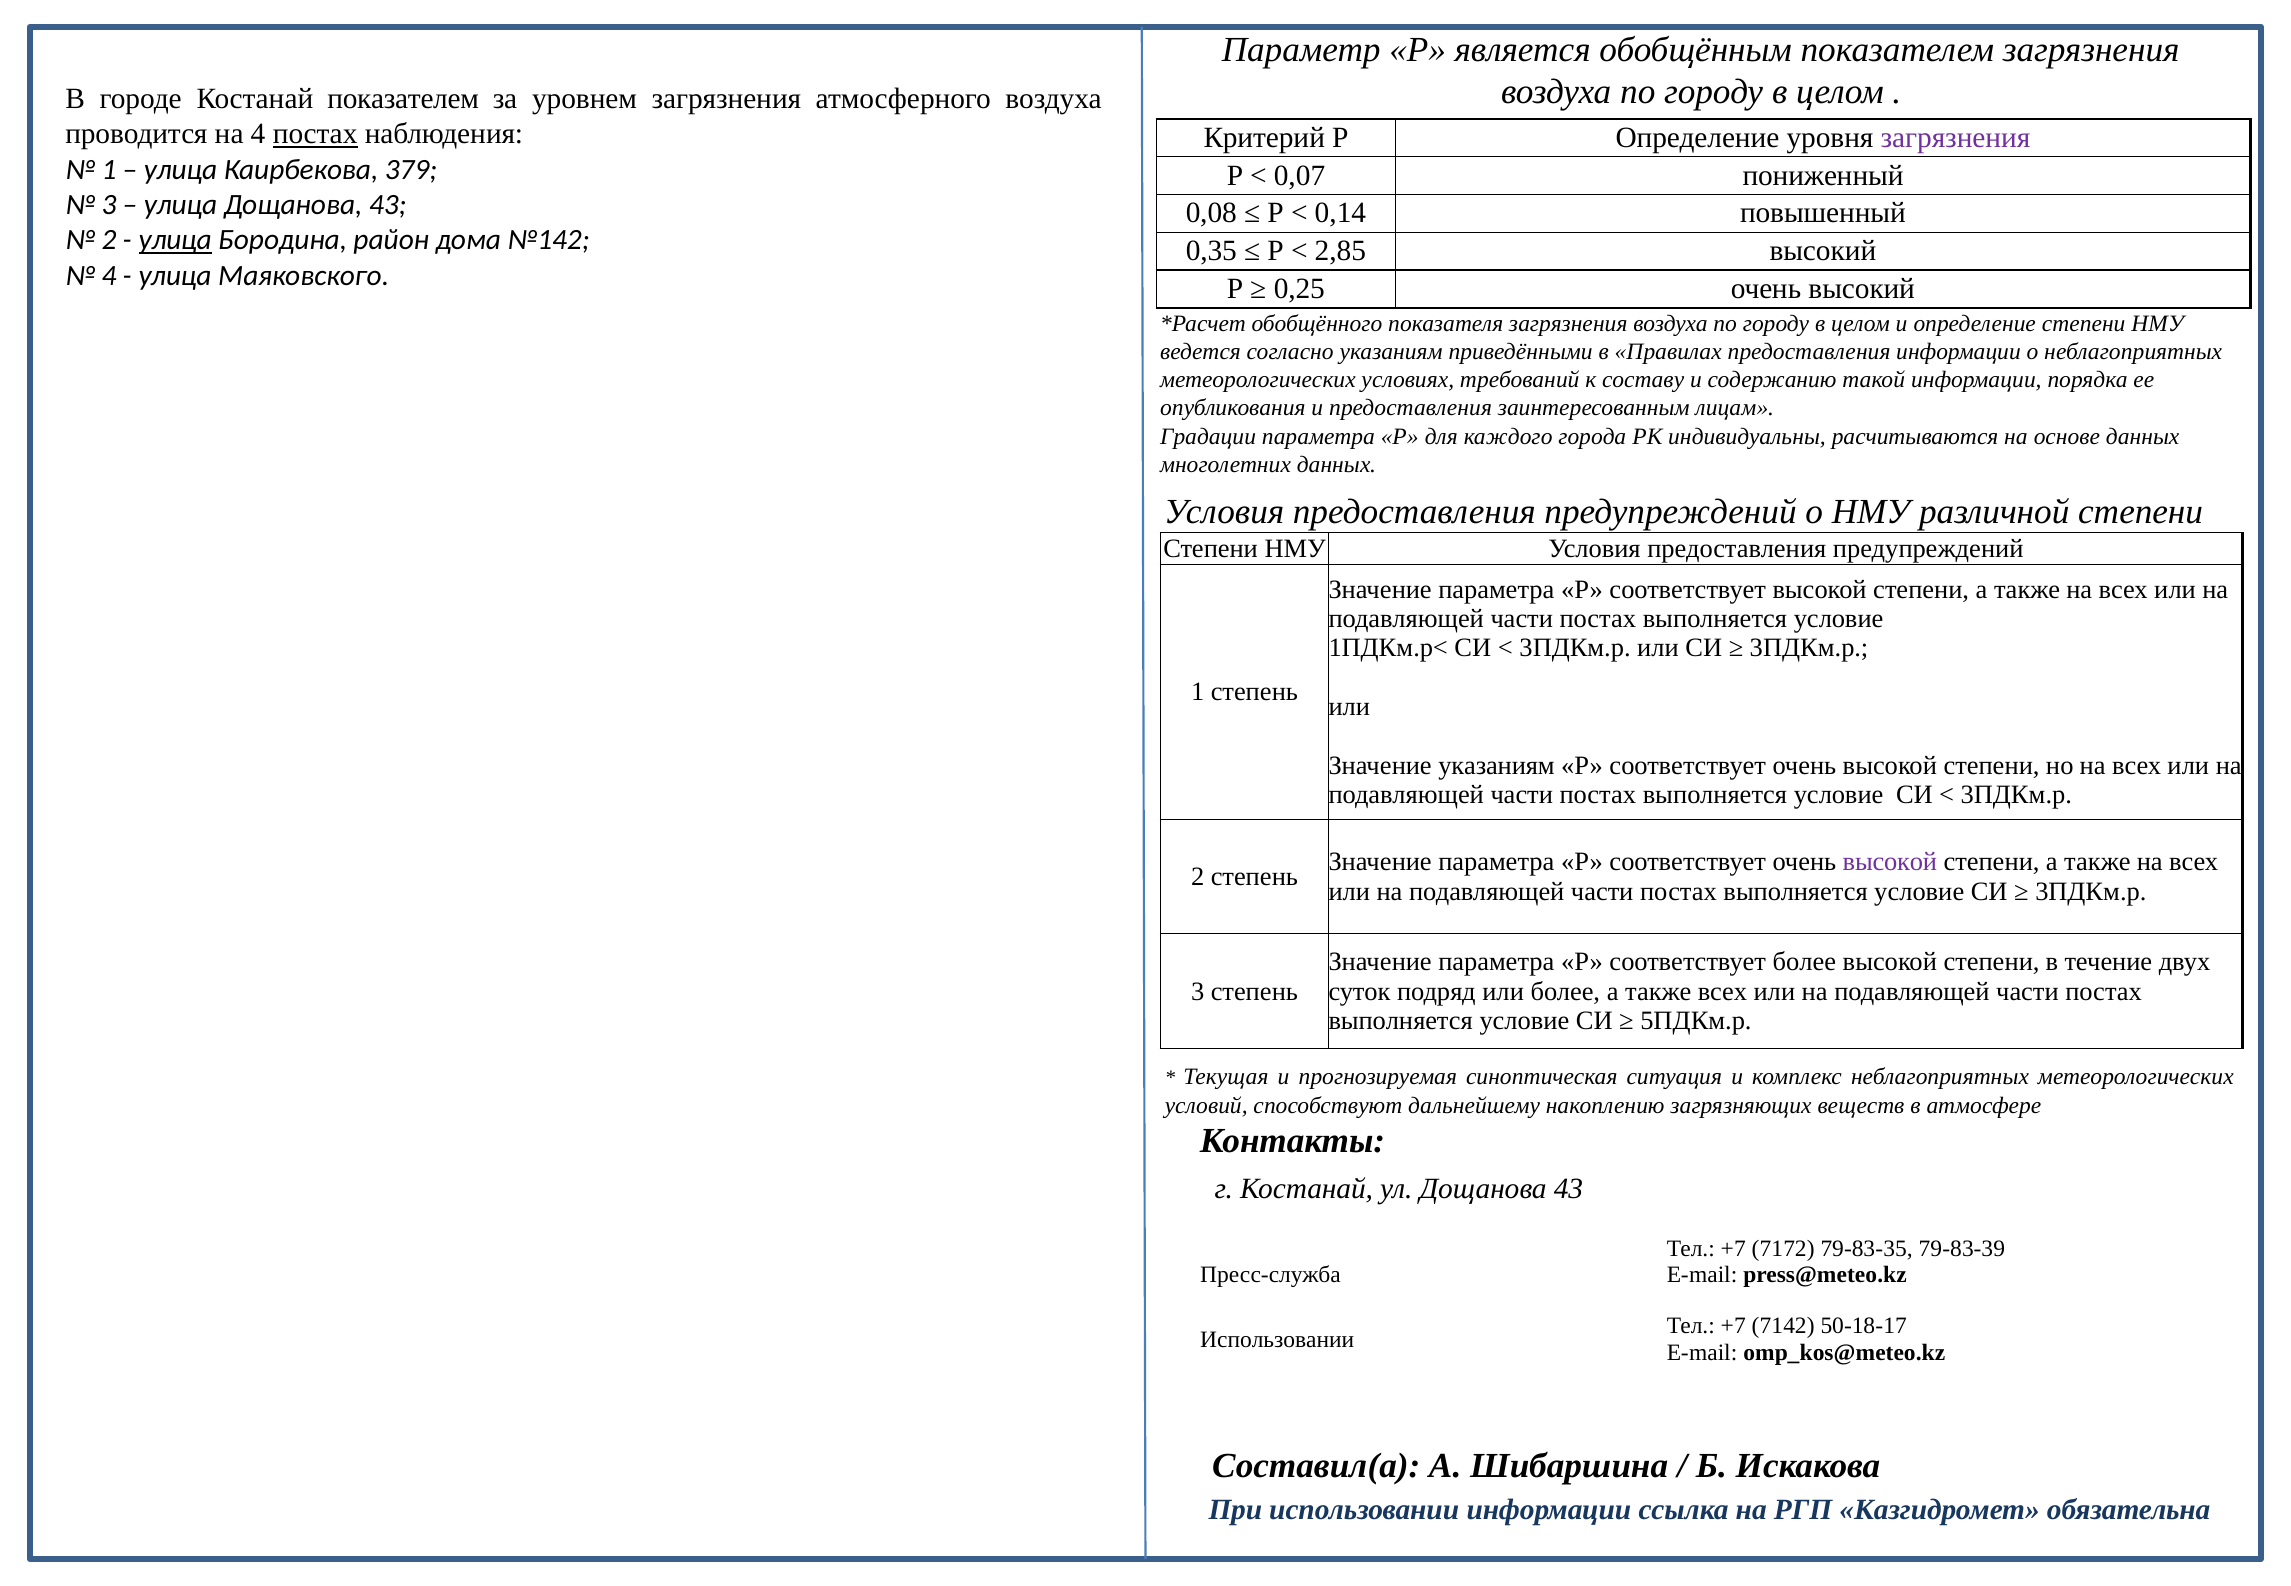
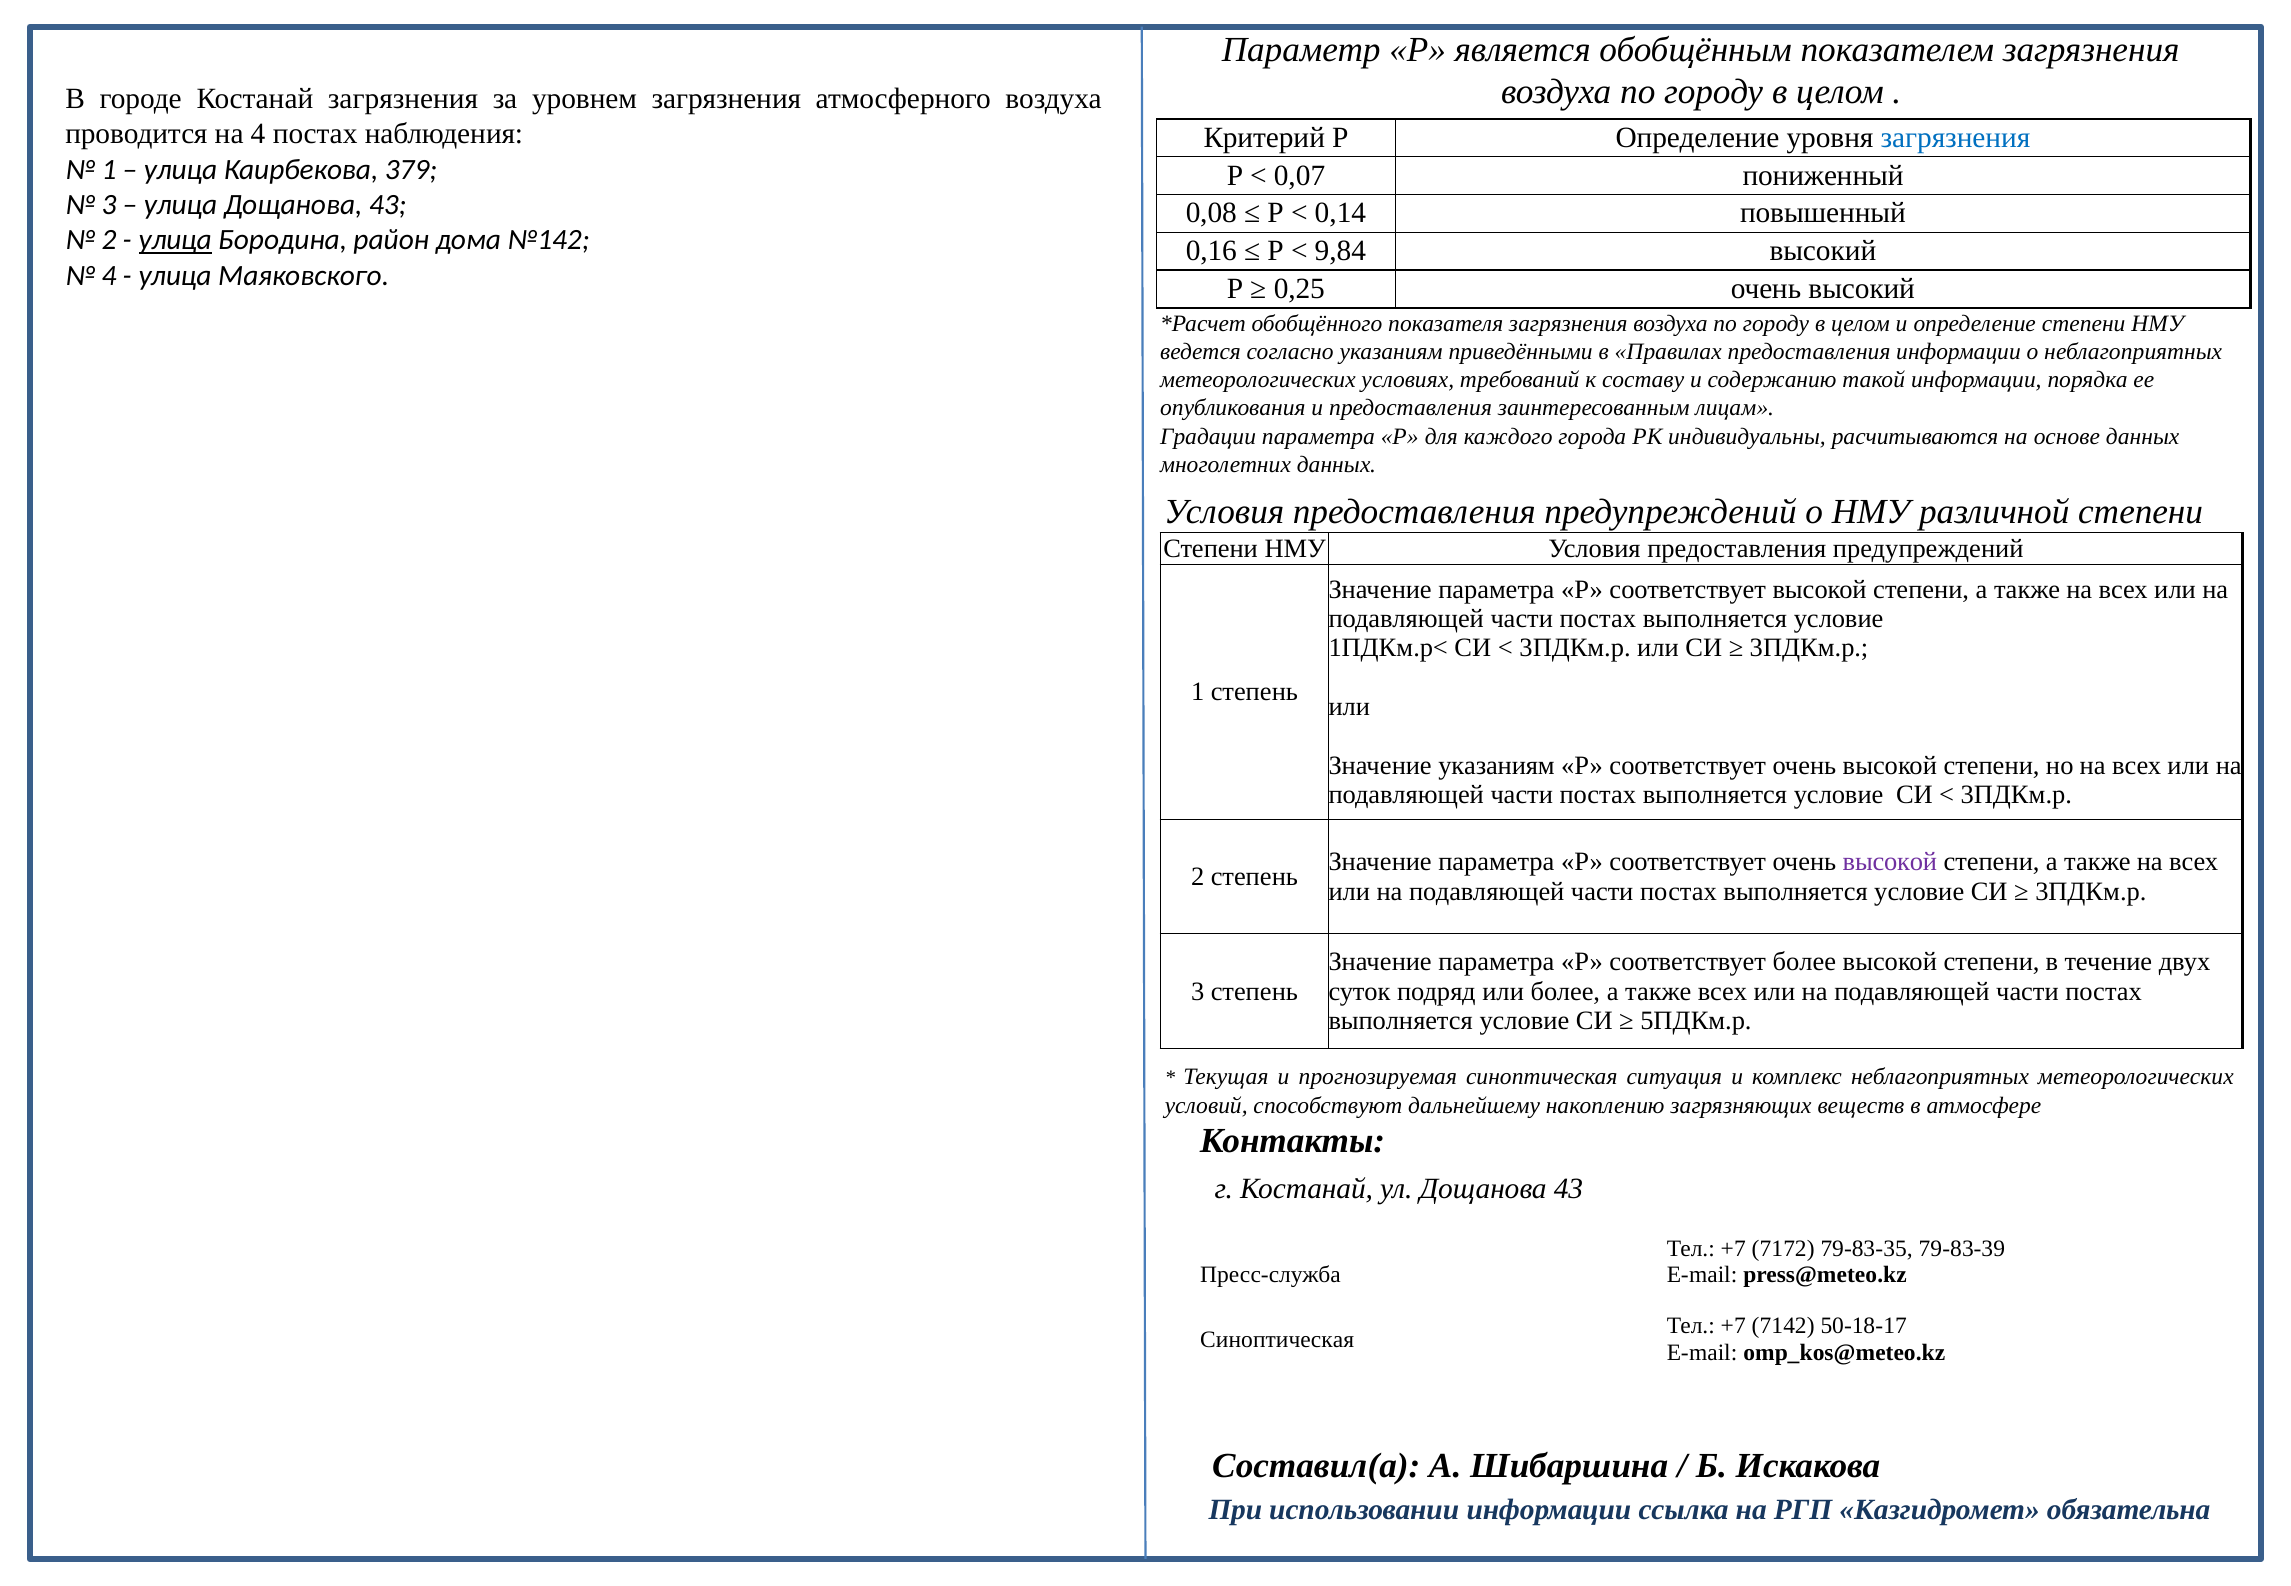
Костанай показателем: показателем -> загрязнения (403, 99)
постах underline: present -> none (315, 134)
загрязнения colour: purple -> blue (1955, 138)
0,35: 0,35 -> 0,16 (1211, 251)
2,85: 2,85 -> 9,84 (1340, 251)
Использовании: Использовании -> Синоптическая (1277, 1339)
